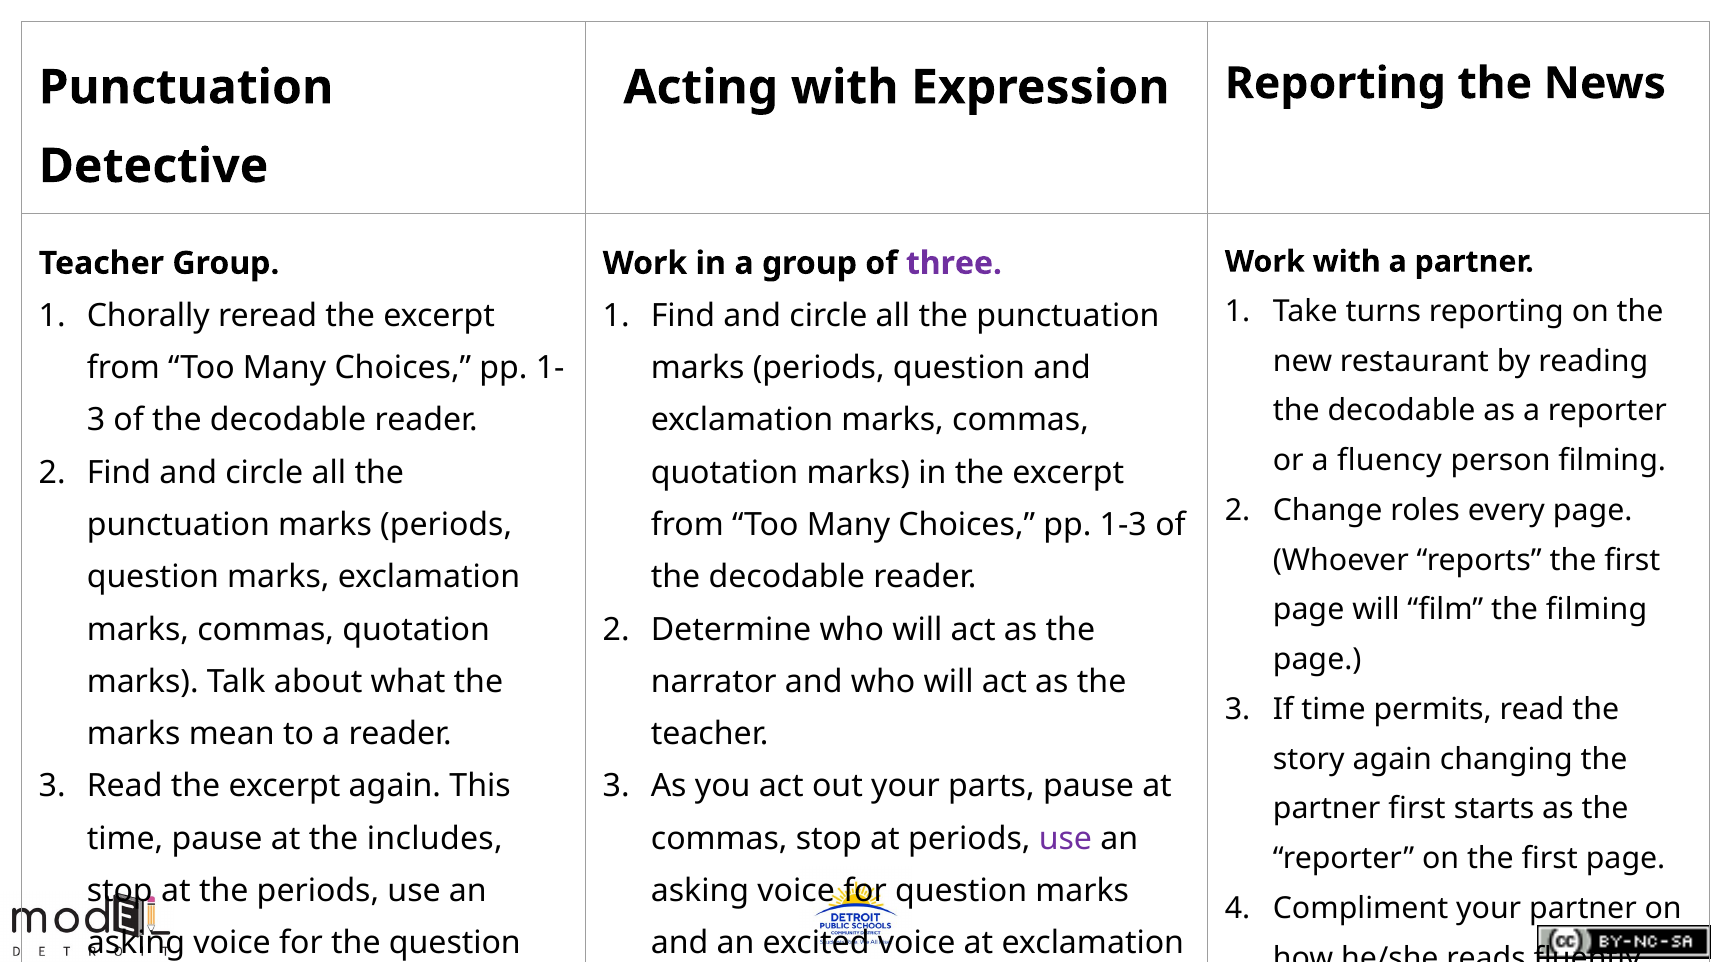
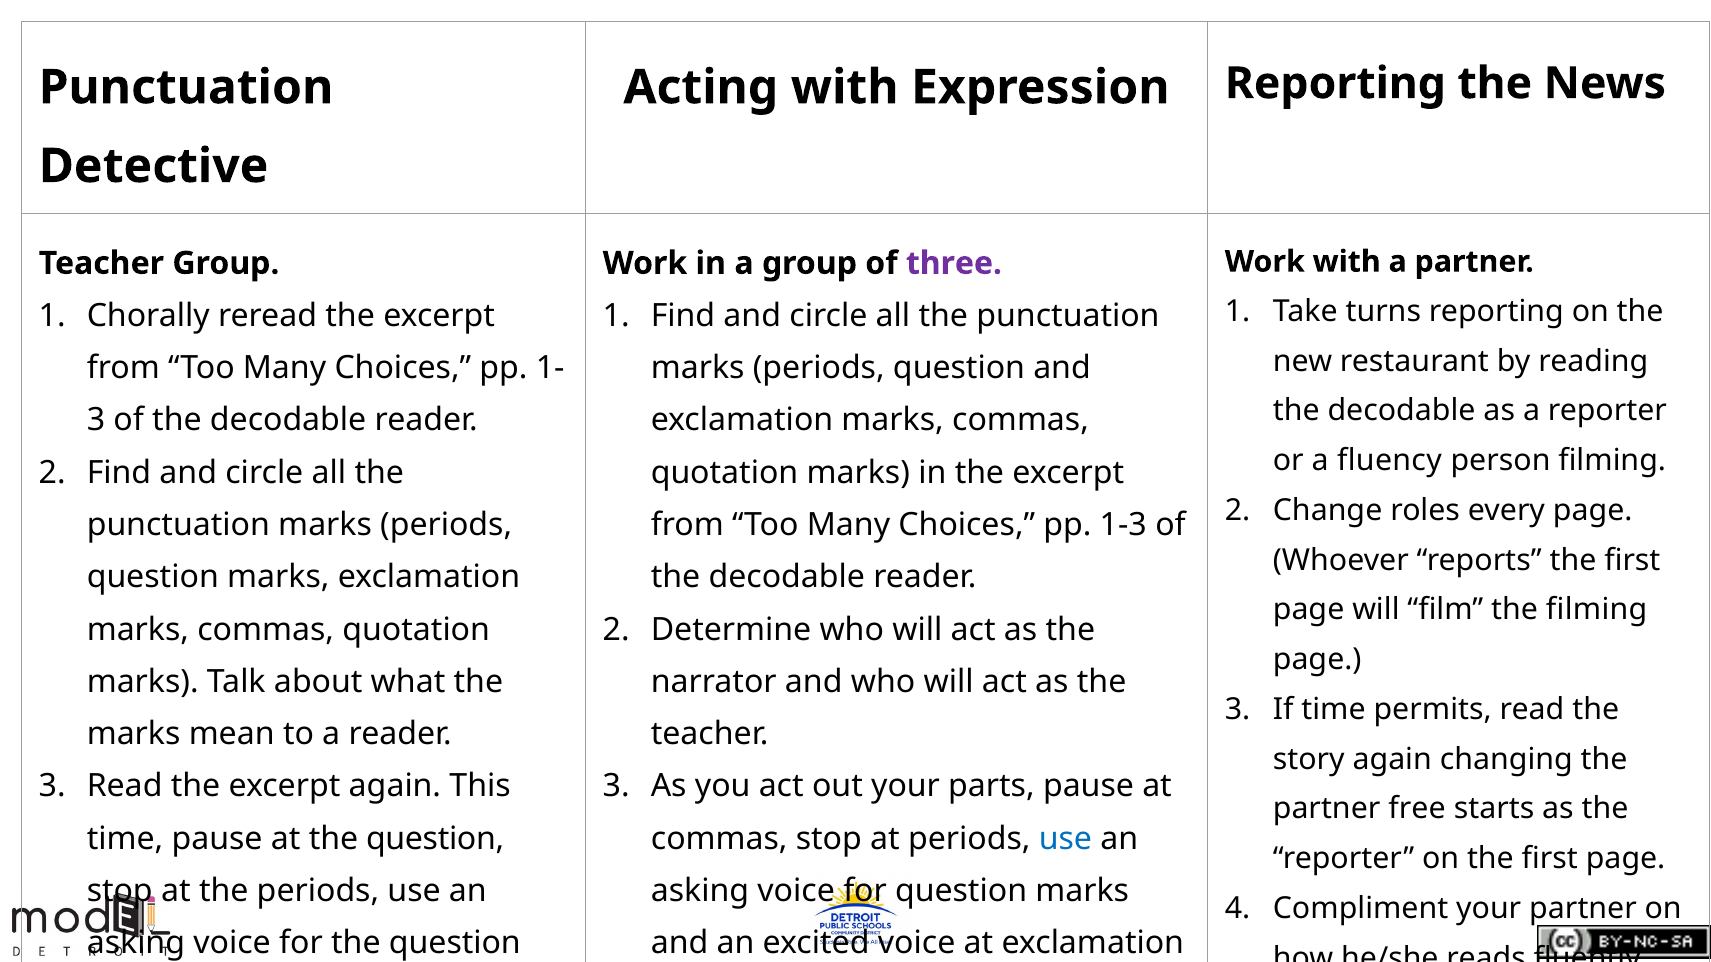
partner first: first -> free (1417, 809)
at the includes: includes -> question (435, 839)
use colour: purple -> blue (1065, 839)
